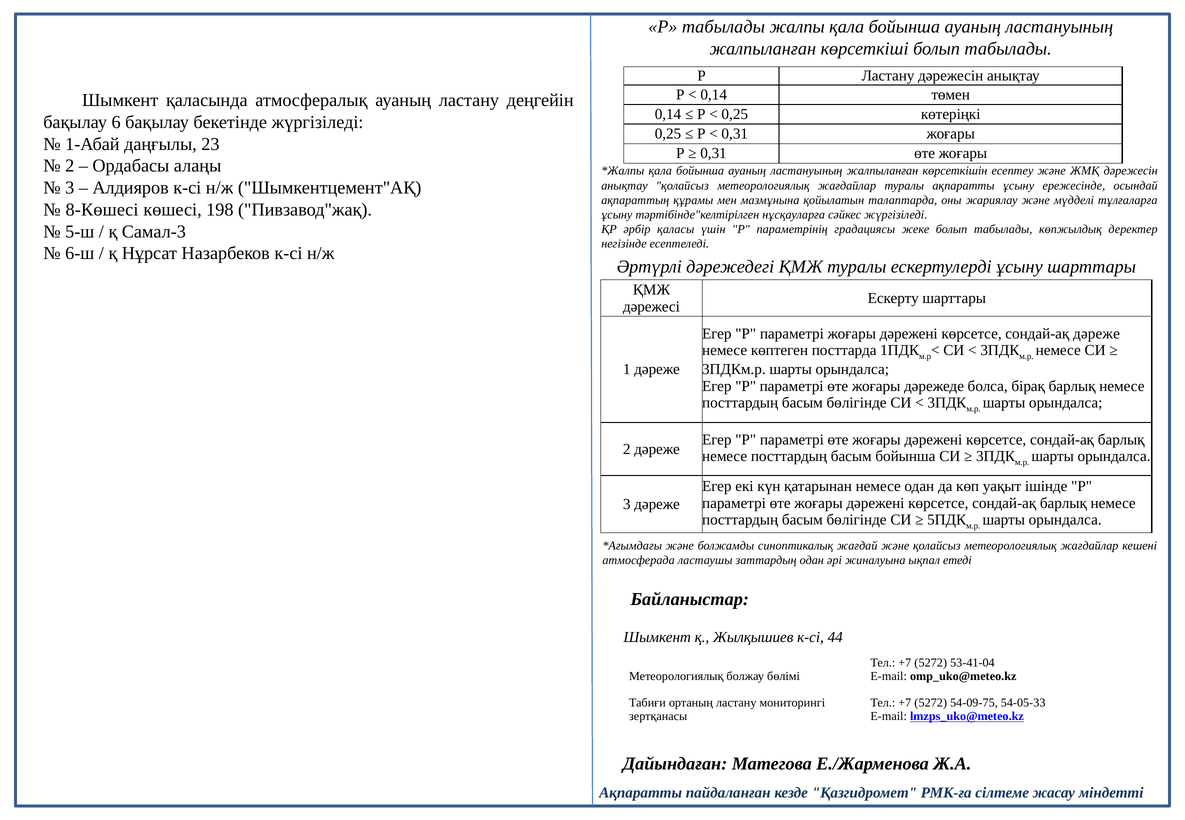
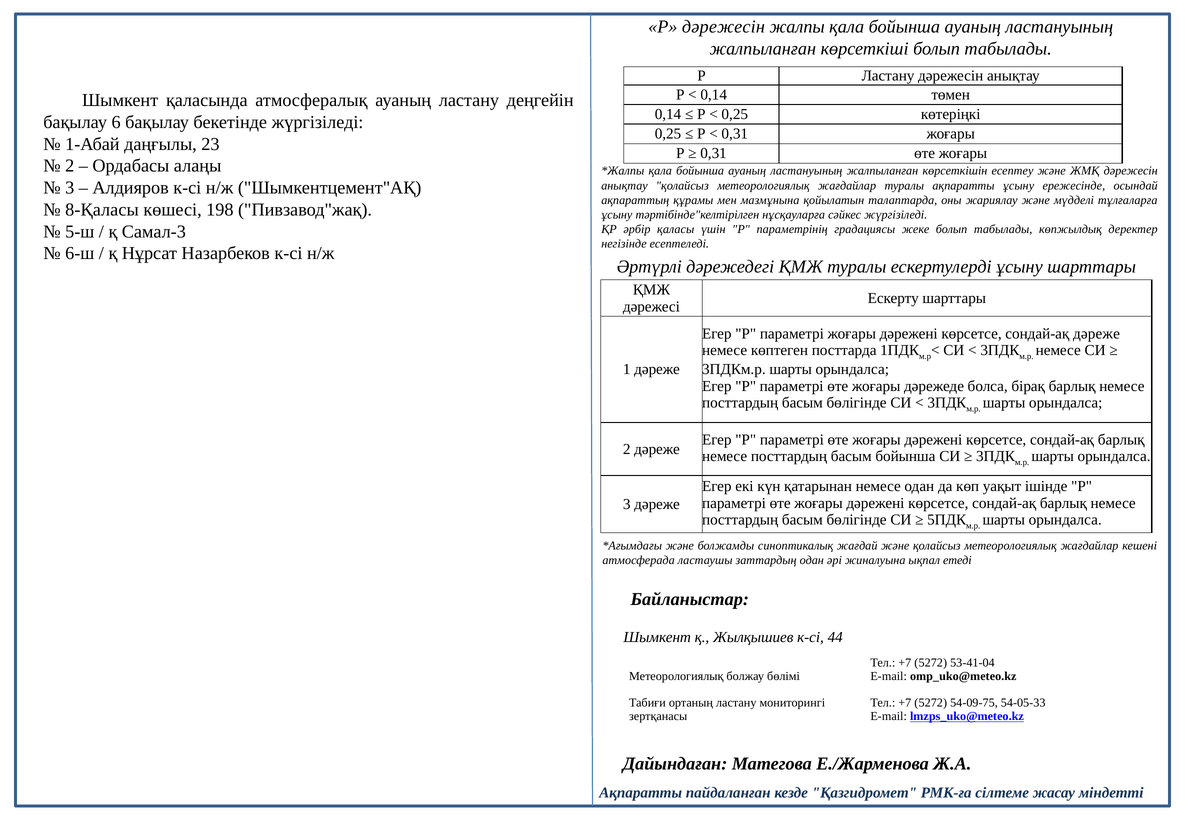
Р табылады: табылады -> дәрежесін (723, 27)
8-Көшесі: 8-Көшесі -> 8-Қаласы (102, 210)
